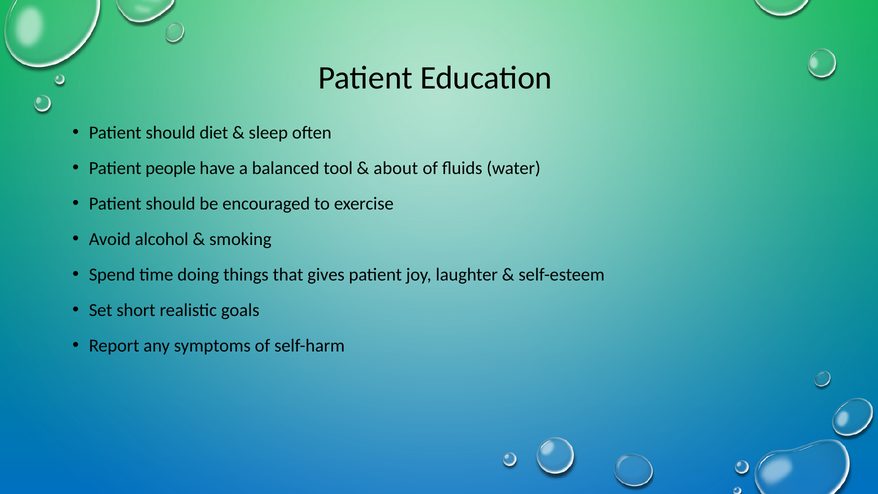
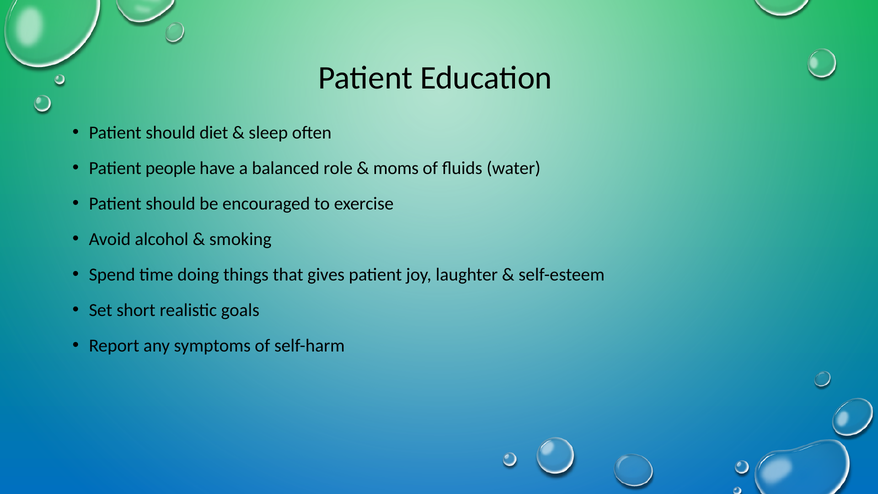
tool: tool -> role (338, 168)
about: about -> moms (396, 168)
